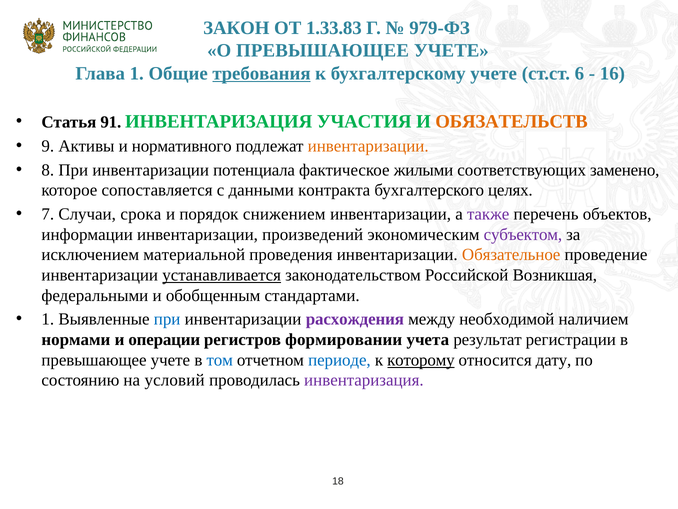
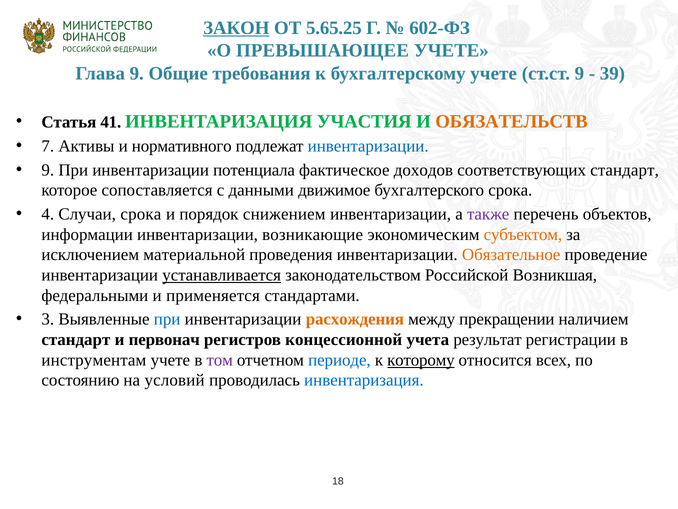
ЗАКОН underline: none -> present (236, 28)
1.33.83: 1.33.83 -> 5.65.25 (334, 28)
979-ФЗ: 979-ФЗ -> 602-ФЗ (440, 28)
Глава 1: 1 -> 9 (137, 73)
требования underline: present -> none (262, 73)
ст.ст 6: 6 -> 9 (579, 73)
16: 16 -> 39 (612, 73)
91: 91 -> 41 (111, 122)
9: 9 -> 7 (48, 146)
инвентаризации colour: orange -> blue (368, 146)
8: 8 -> 9 (48, 170)
жилыми: жилыми -> доходов (423, 170)
соответствующих заменено: заменено -> стандарт (625, 170)
контракта: контракта -> движимое (334, 190)
бухгалтерского целях: целях -> срока (510, 190)
7: 7 -> 4 (48, 214)
произведений: произведений -> возникающие (313, 234)
субъектом colour: purple -> orange (523, 234)
обобщенным: обобщенным -> применяется (213, 295)
1: 1 -> 3 (48, 319)
расхождения colour: purple -> orange (355, 319)
необходимой: необходимой -> прекращении (507, 319)
нормами: нормами -> стандарт (76, 339)
операции: операции -> первонач (164, 339)
формировании: формировании -> концессионной (344, 339)
превышающее: превышающее -> инструментам (94, 360)
том colour: blue -> purple (220, 360)
дату: дату -> всех (553, 360)
инвентаризация colour: purple -> blue (364, 380)
